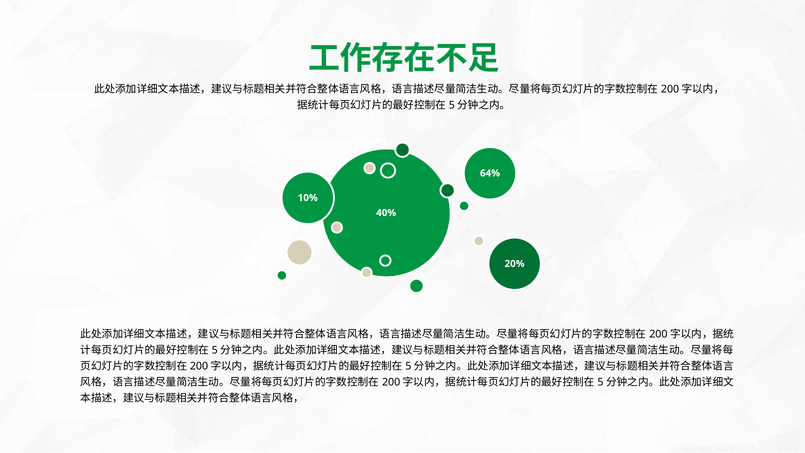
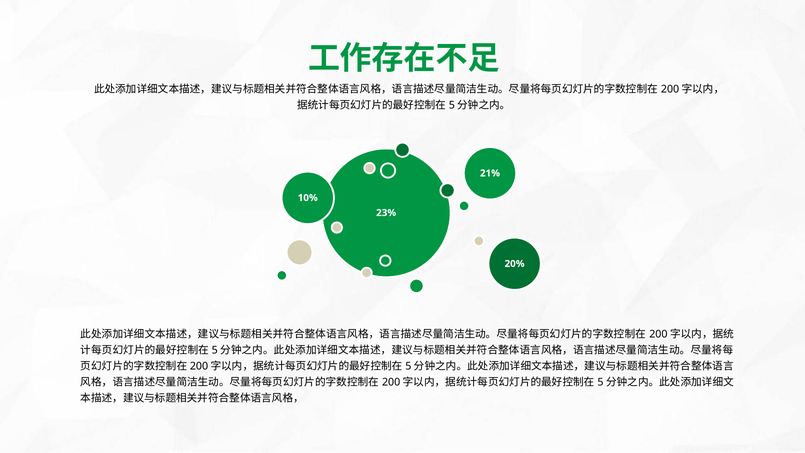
64%: 64% -> 21% (490, 173)
40%: 40% -> 23% (386, 213)
